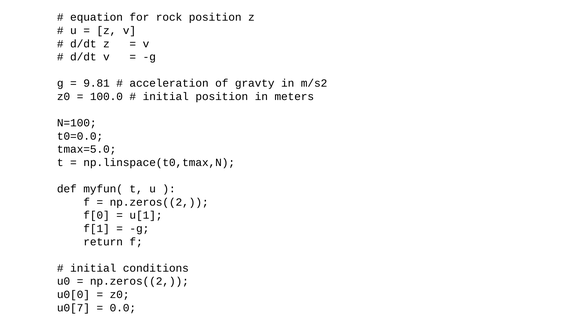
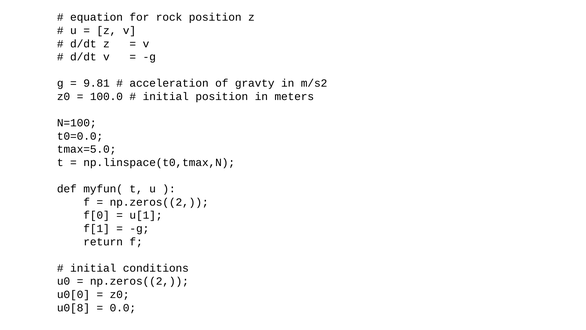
u0[7: u0[7 -> u0[8 (73, 307)
